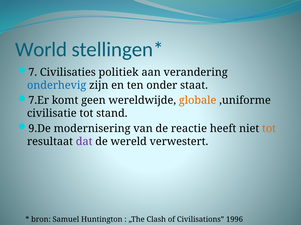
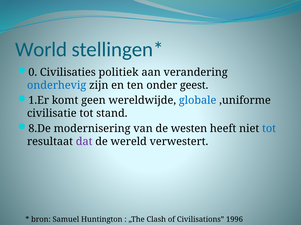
7: 7 -> 0 (33, 72)
staat: staat -> geest (194, 86)
7.Er: 7.Er -> 1.Er (39, 101)
globale colour: orange -> blue (198, 101)
9.De: 9.De -> 8.De (40, 129)
reactie: reactie -> westen (189, 129)
tot colour: orange -> blue (269, 129)
